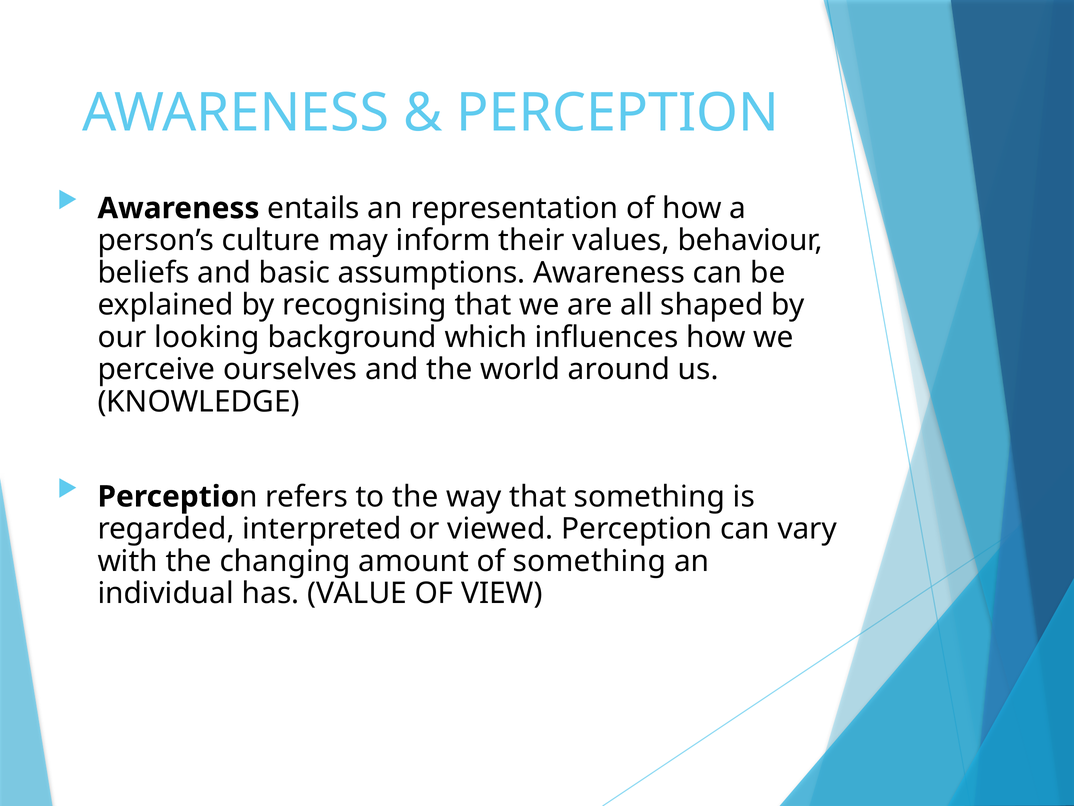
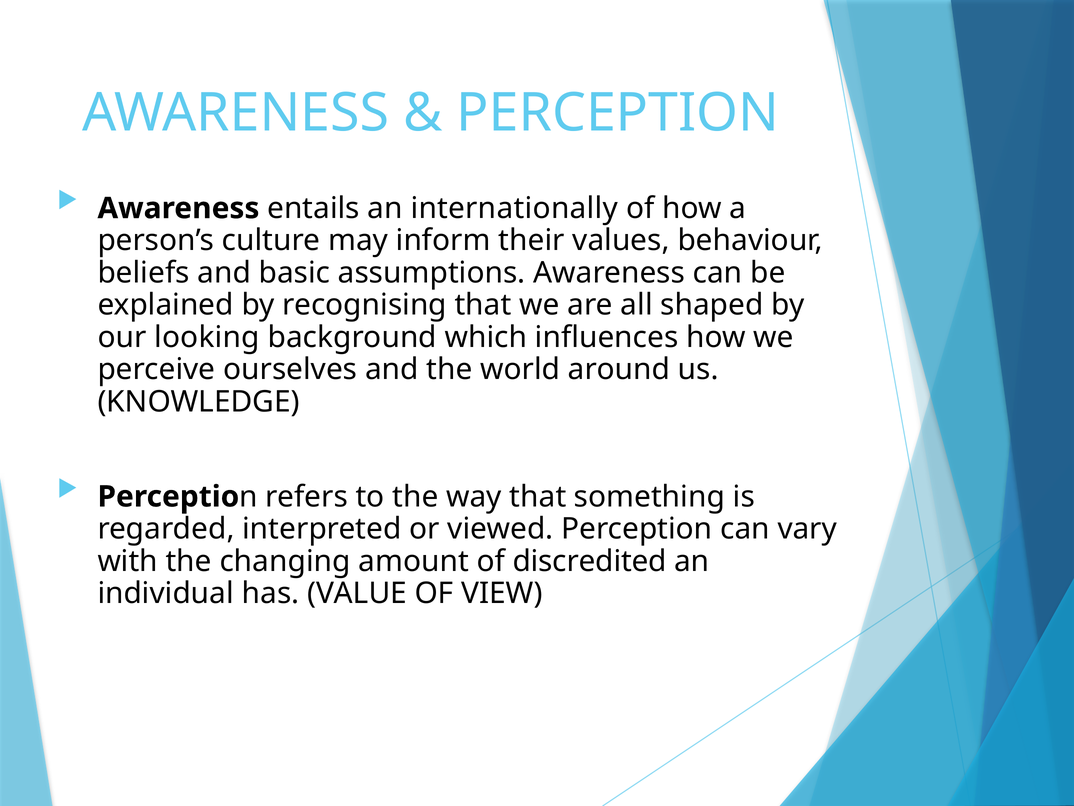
representation: representation -> internationally (514, 208)
of something: something -> discredited (590, 561)
